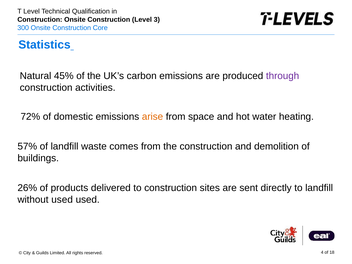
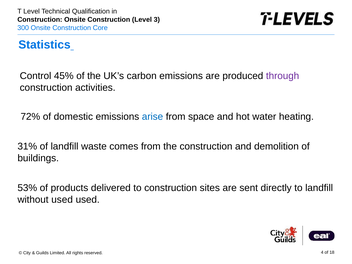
Natural: Natural -> Control (36, 76)
arise colour: orange -> blue (152, 117)
57%: 57% -> 31% (27, 146)
26%: 26% -> 53% (27, 188)
